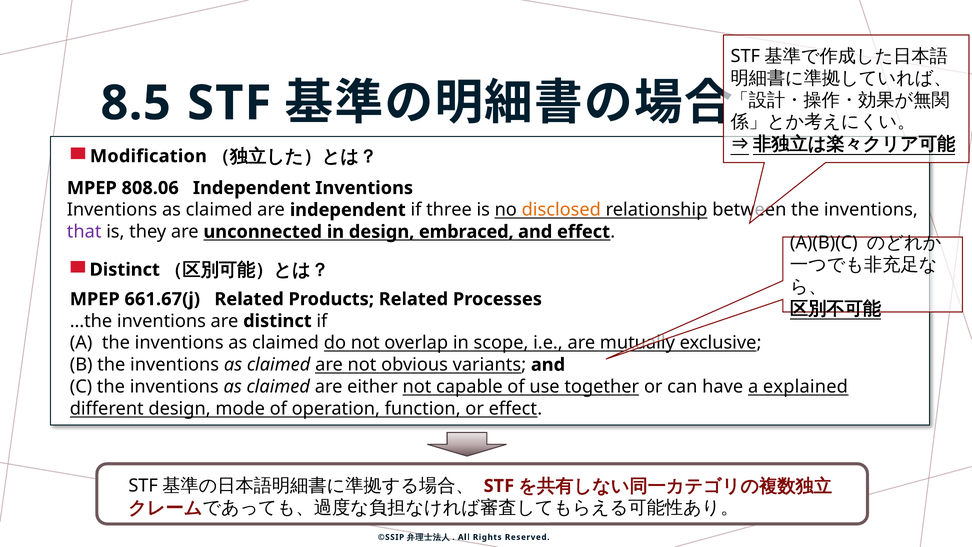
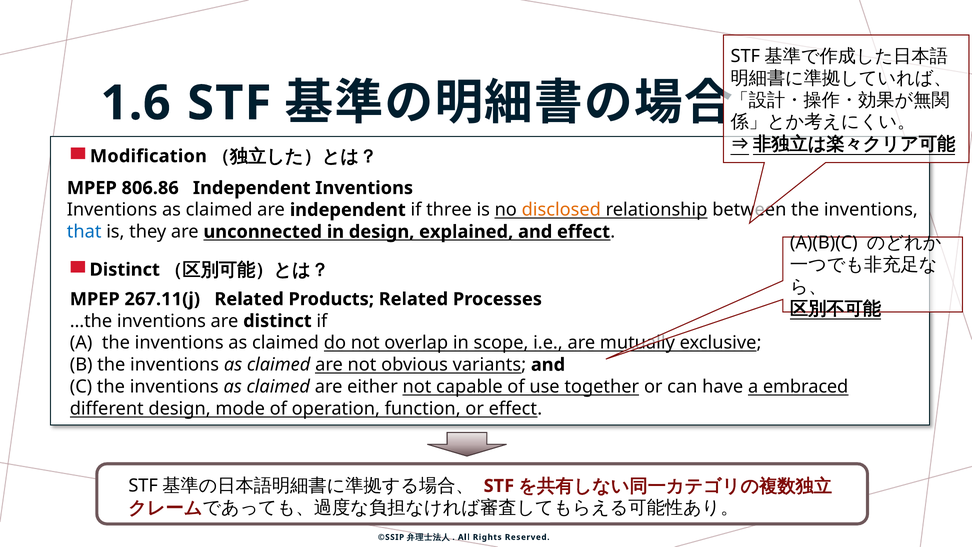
8.5: 8.5 -> 1.6 (136, 103)
808.06: 808.06 -> 806.86 (150, 188)
that colour: purple -> blue (84, 232)
embraced: embraced -> explained (466, 232)
661.67(j: 661.67(j -> 267.11(j (162, 299)
explained: explained -> embraced (806, 386)
